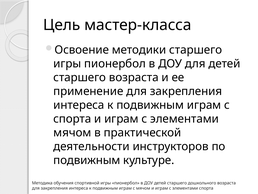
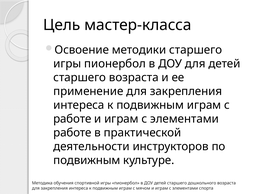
спорта: спорта -> работе (72, 119)
мячом: мячом -> работе (72, 132)
